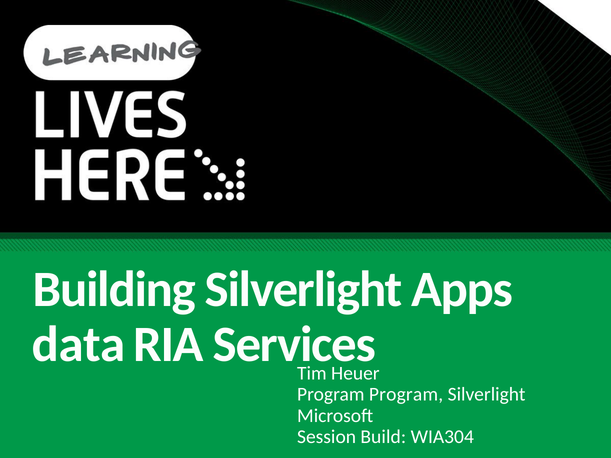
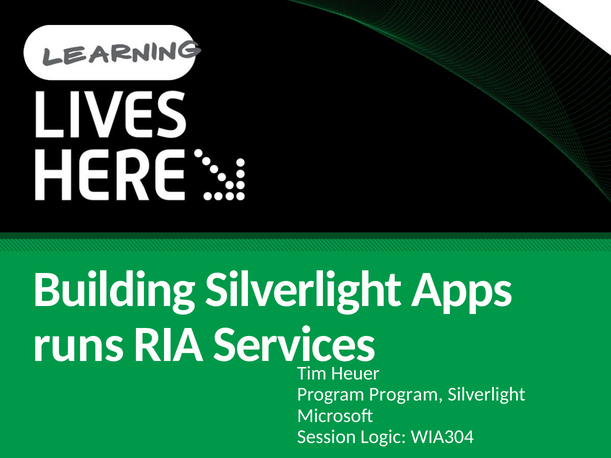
data: data -> runs (79, 345)
Build: Build -> Logic (383, 437)
